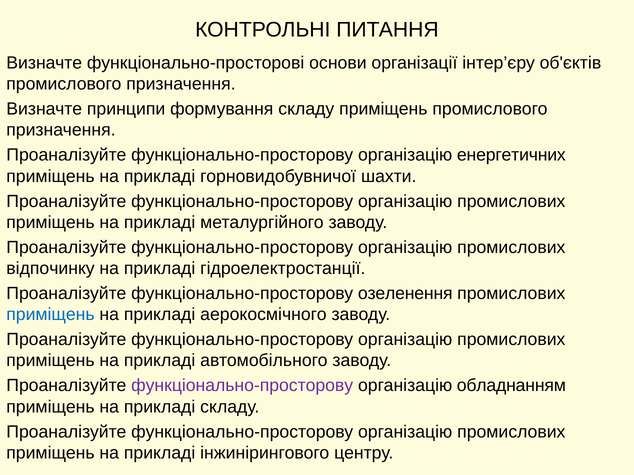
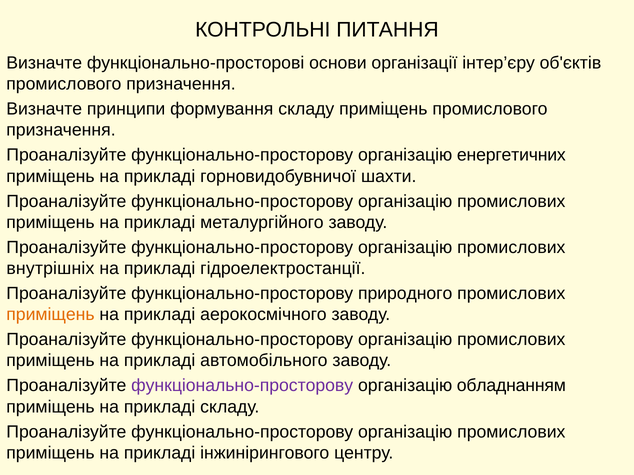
відпочинку: відпочинку -> внутрішніх (50, 269)
озеленення: озеленення -> природного (405, 294)
приміщень colour: blue -> orange (50, 315)
